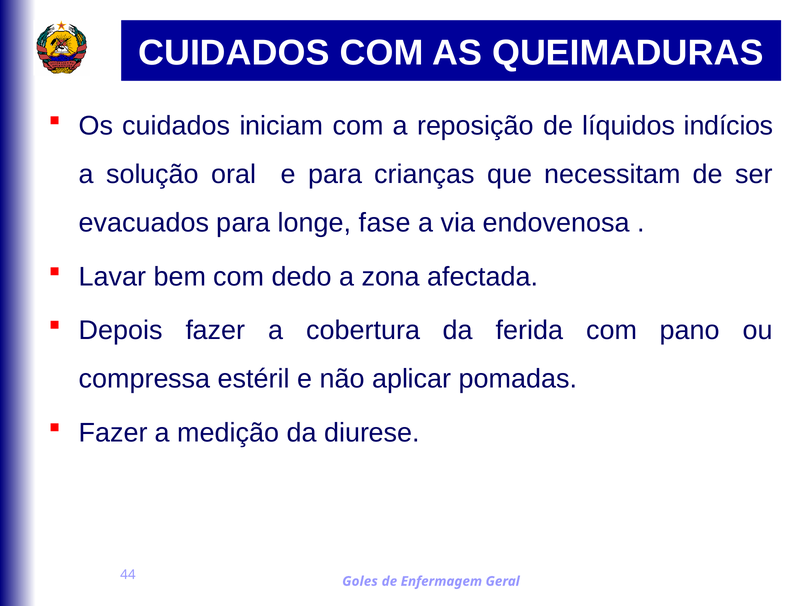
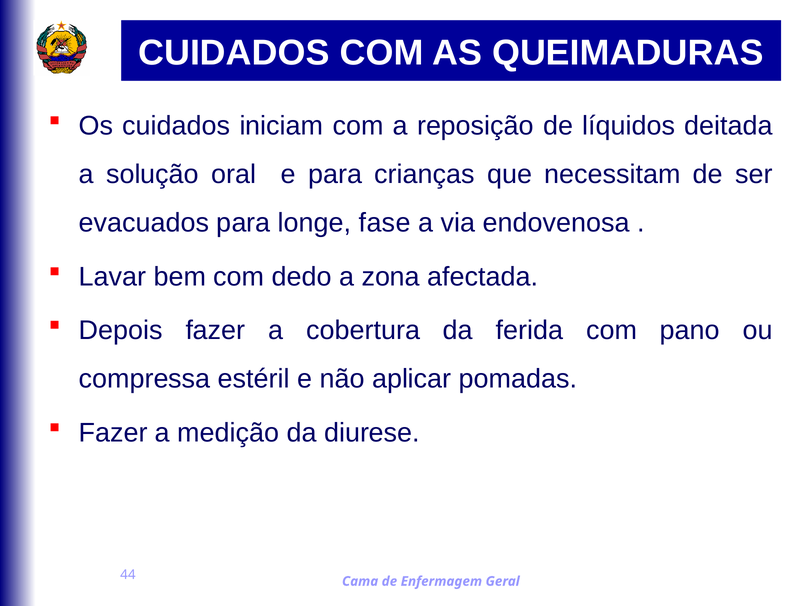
indícios: indícios -> deitada (729, 126)
Goles: Goles -> Cama (360, 581)
